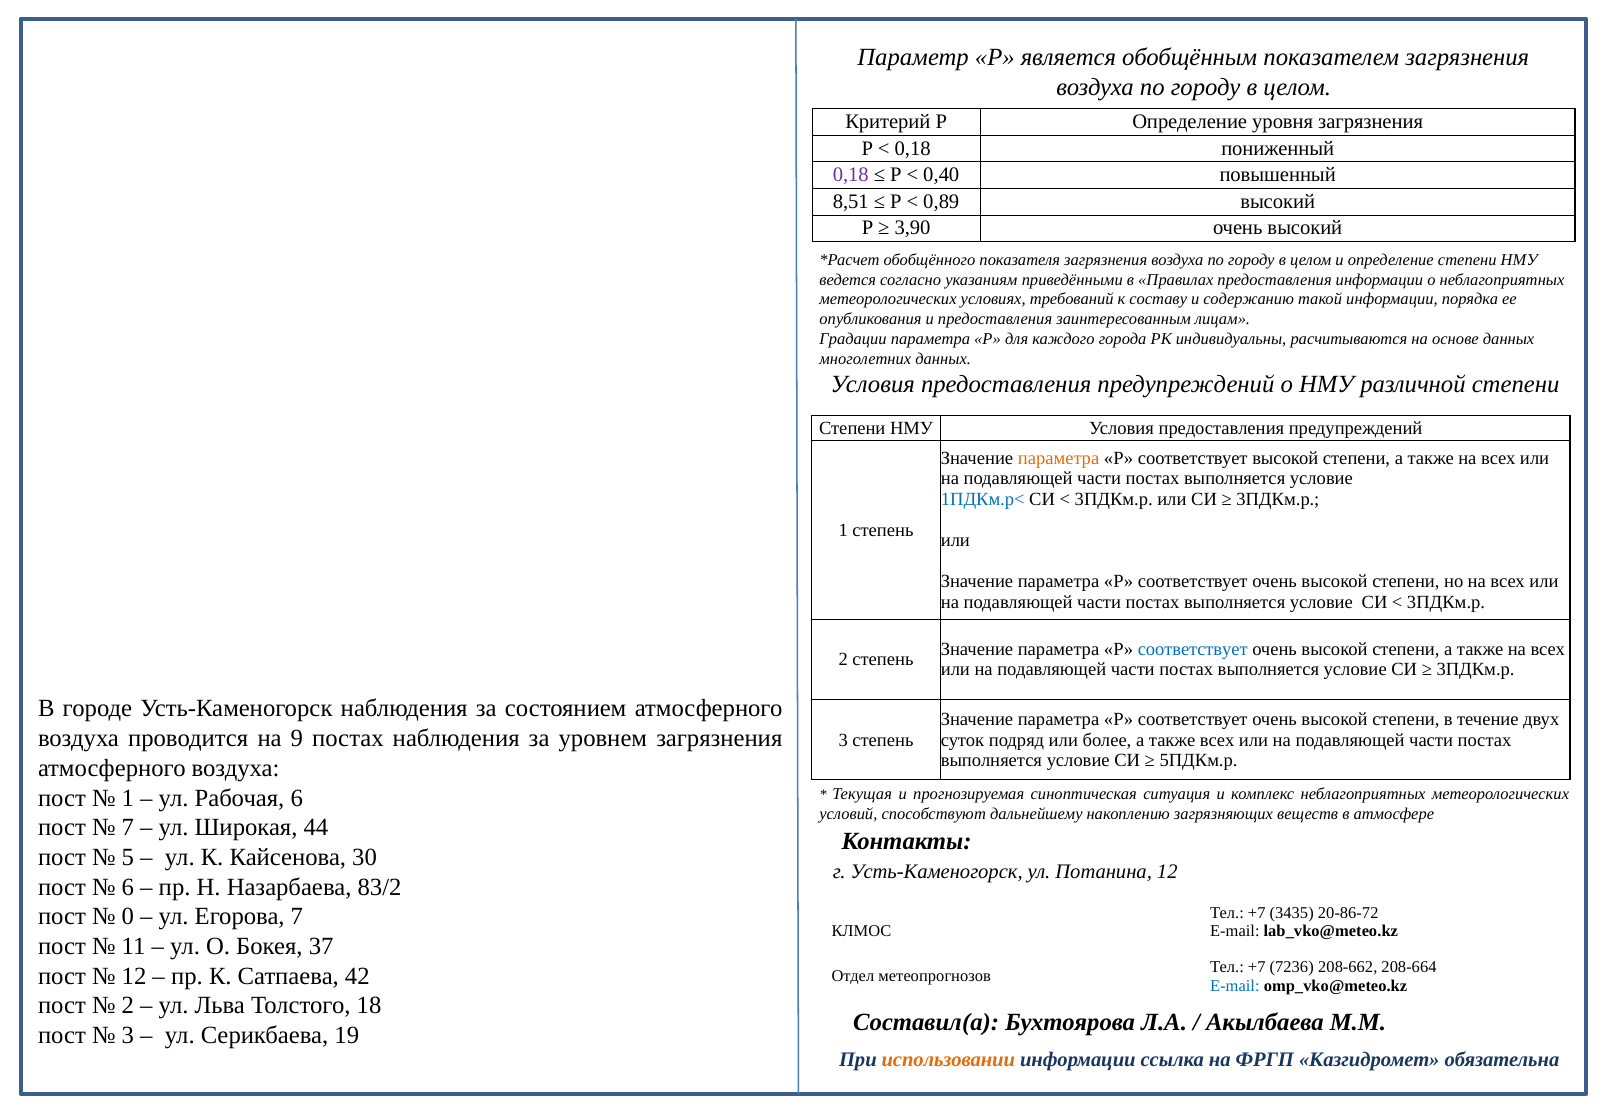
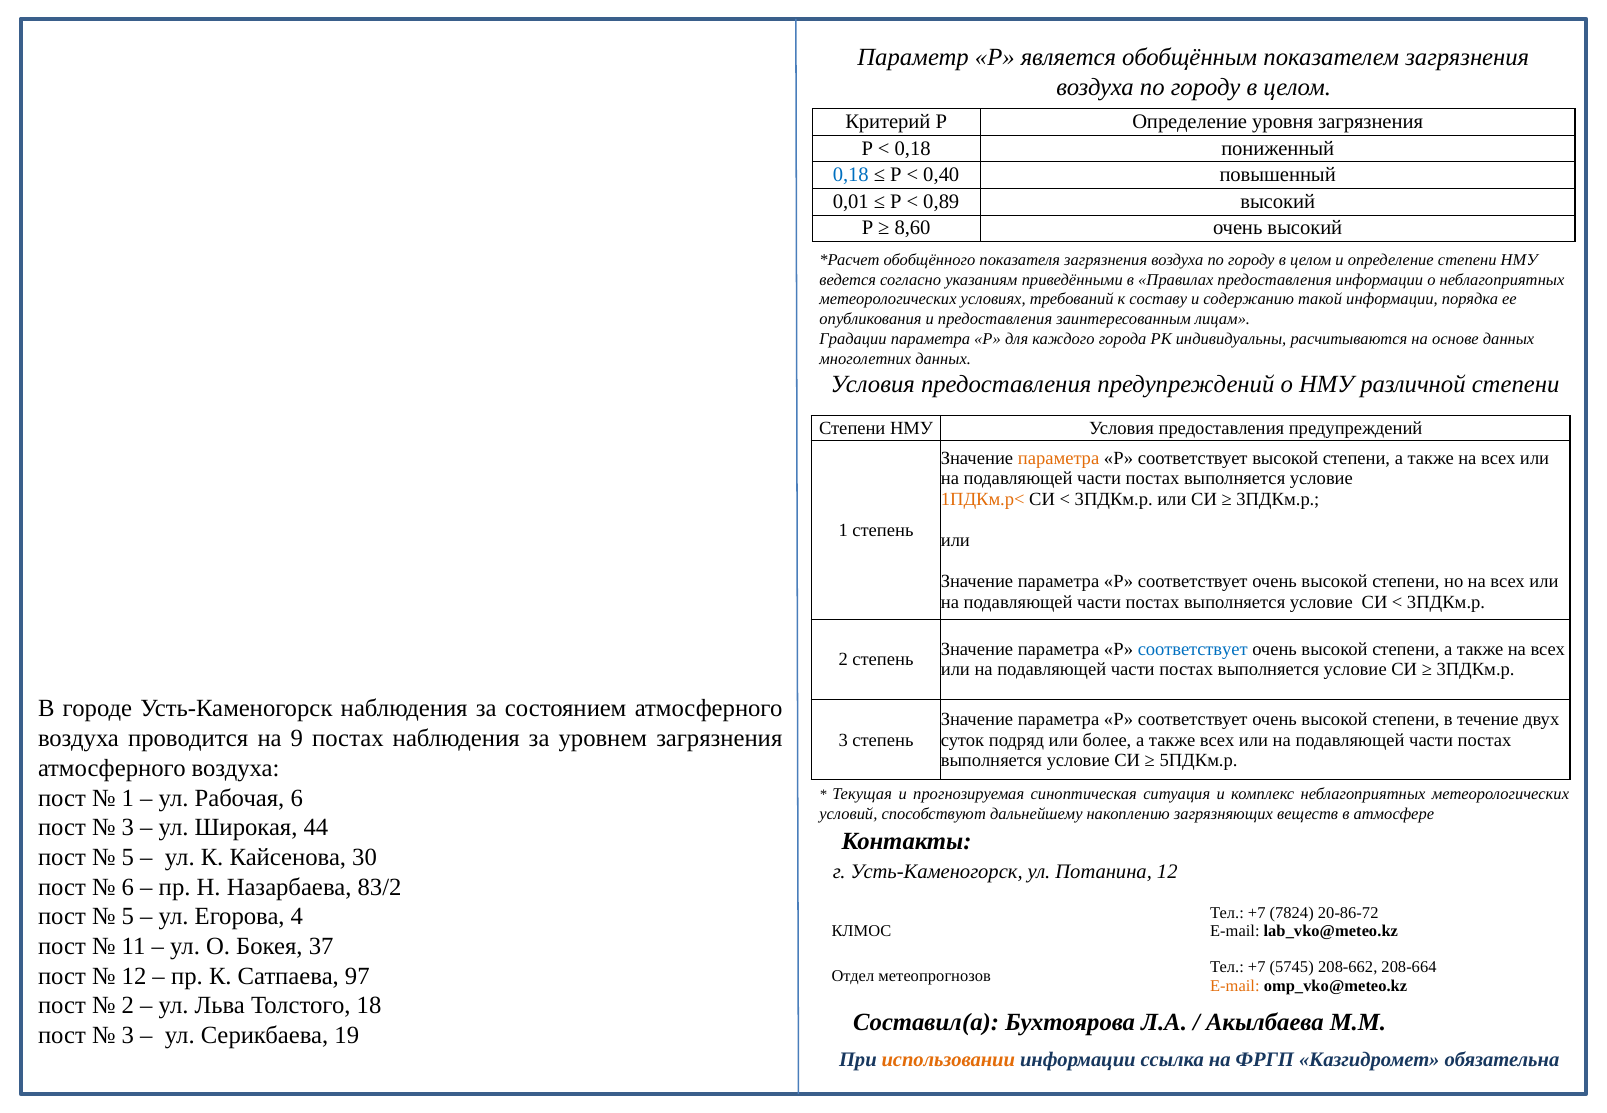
0,18 colour: purple -> blue (851, 175)
8,51: 8,51 -> 0,01 (851, 201)
3,90: 3,90 -> 8,60 (913, 228)
1ПДКм.р< colour: blue -> orange (983, 499)
7: 7 -> 3 (128, 827)
0: 0 -> 5 (128, 916)
Егорова 7: 7 -> 4 (297, 916)
3435: 3435 -> 7824 (1292, 913)
7236: 7236 -> 5745 (1292, 967)
42: 42 -> 97 (357, 976)
E-mail colour: blue -> orange (1235, 985)
